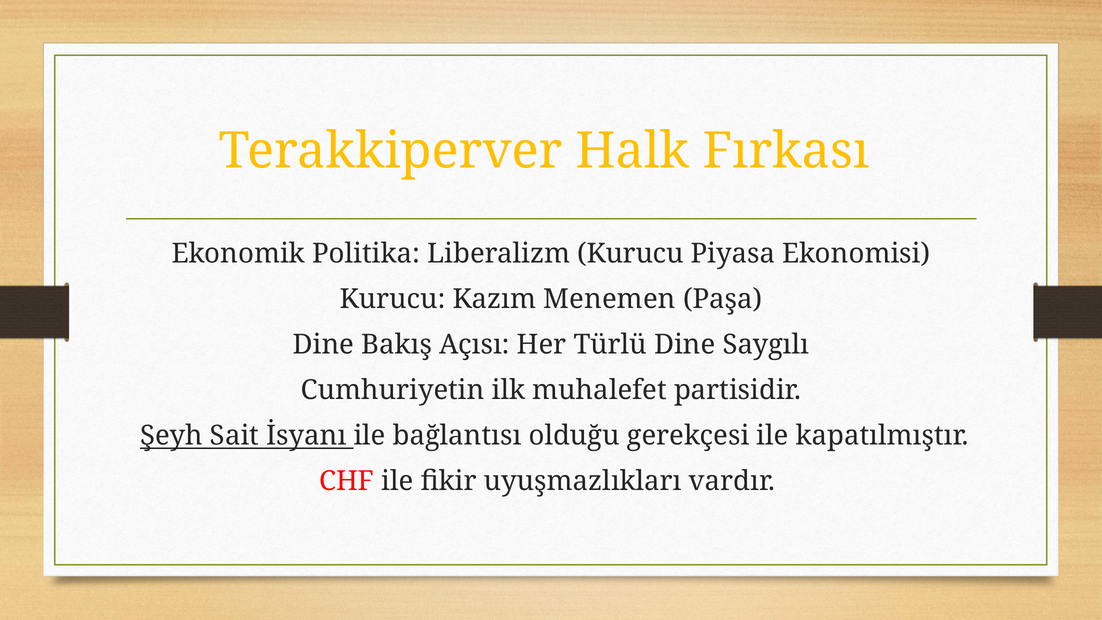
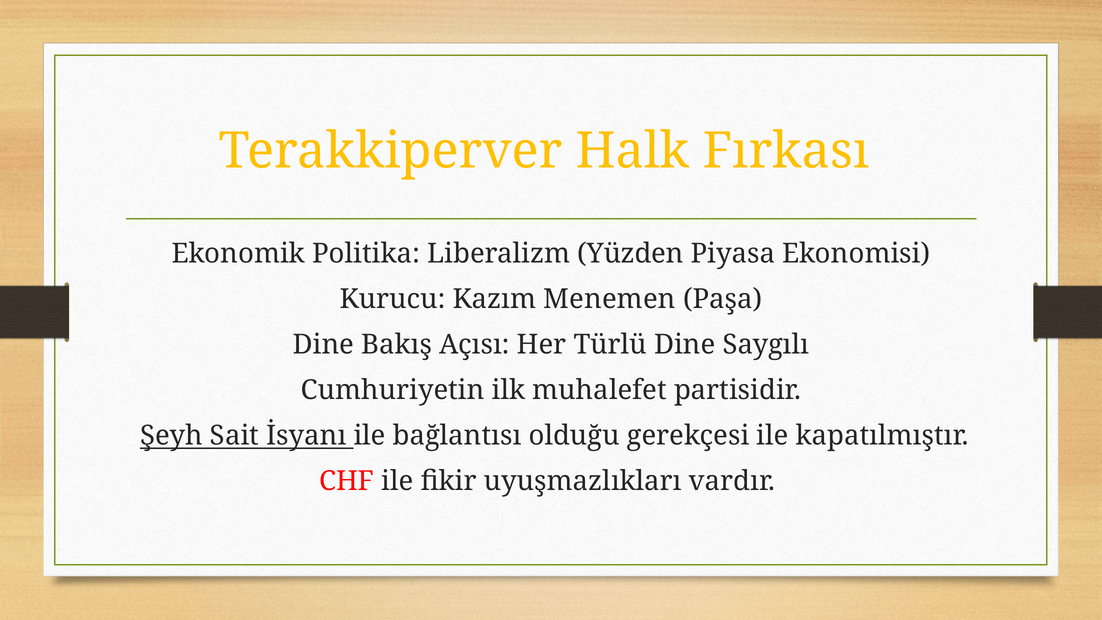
Liberalizm Kurucu: Kurucu -> Yüzden (631, 254)
